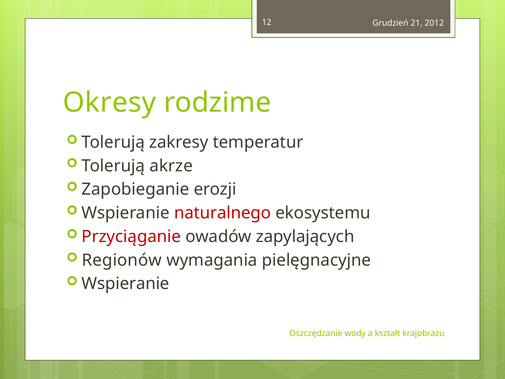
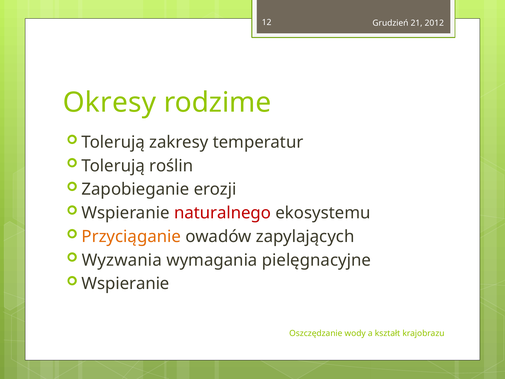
akrze: akrze -> roślin (171, 166)
Przyciąganie colour: red -> orange (131, 236)
Regionów: Regionów -> Wyzwania (122, 260)
